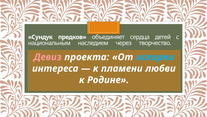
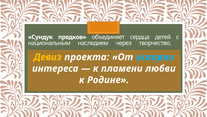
Девиз colour: pink -> yellow (48, 57)
